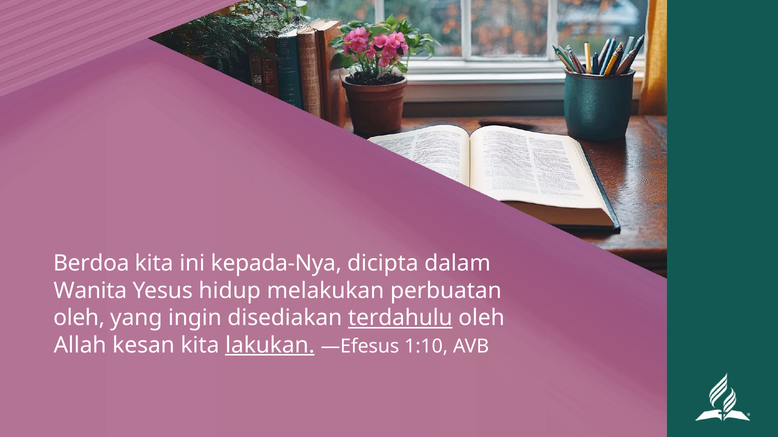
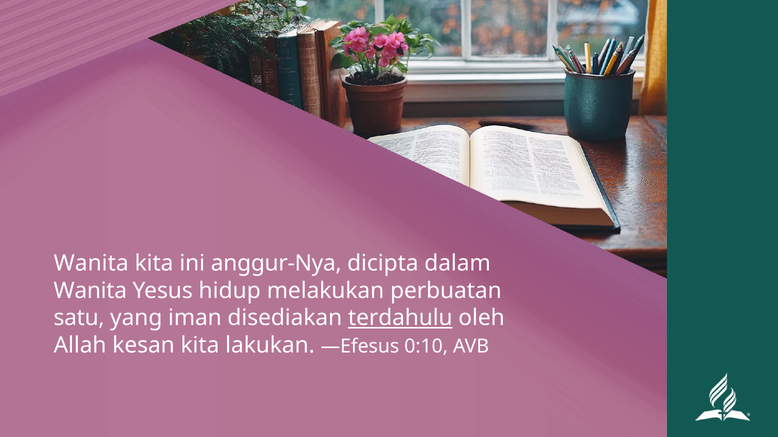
Berdoa: Berdoa -> Wanita (91, 264)
kepada-Nya: kepada-Nya -> anggur-Nya (276, 264)
oleh: oleh -> satu (79, 318)
ingin: ingin -> iman (195, 318)
lakukan underline: present -> none (270, 346)
1:10: 1:10 -> 0:10 (426, 347)
